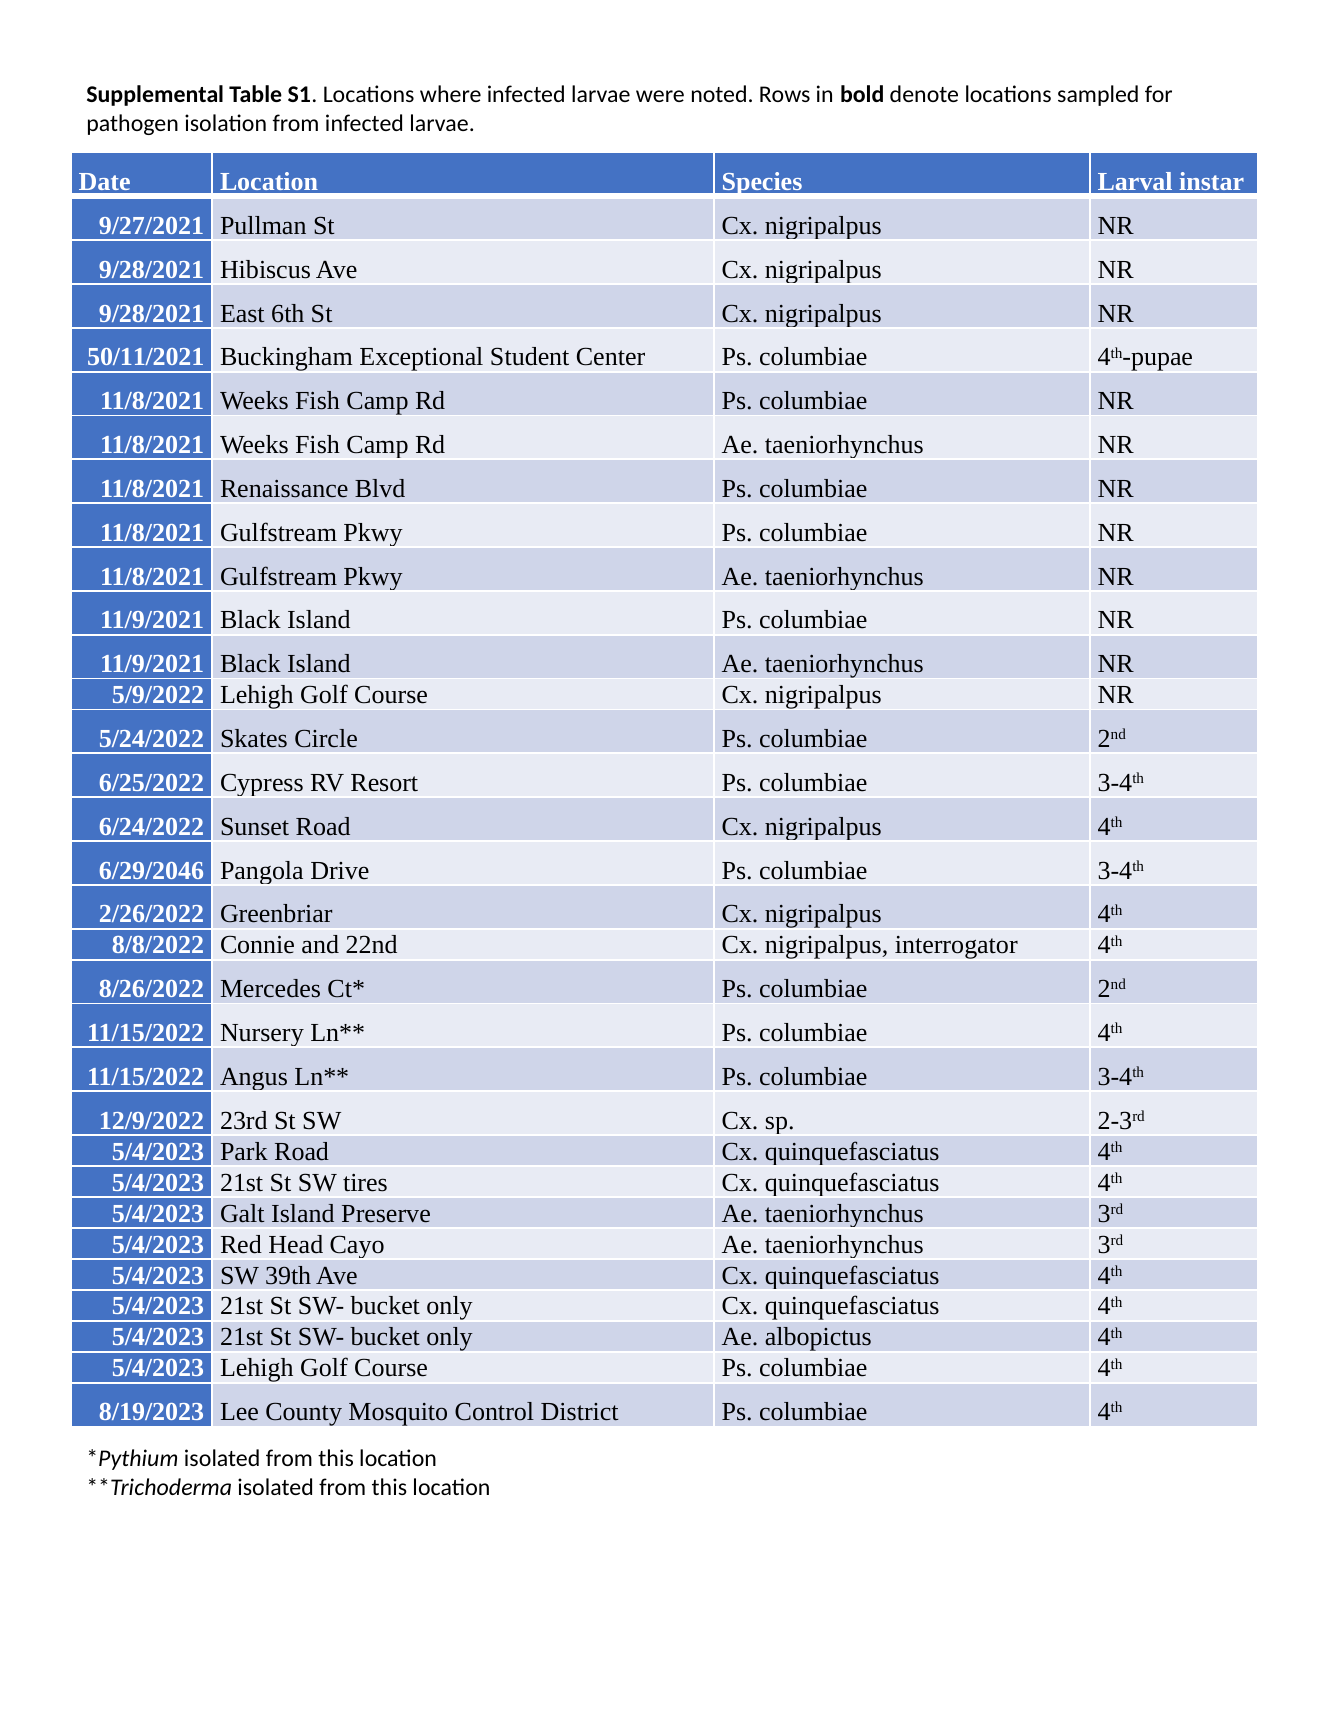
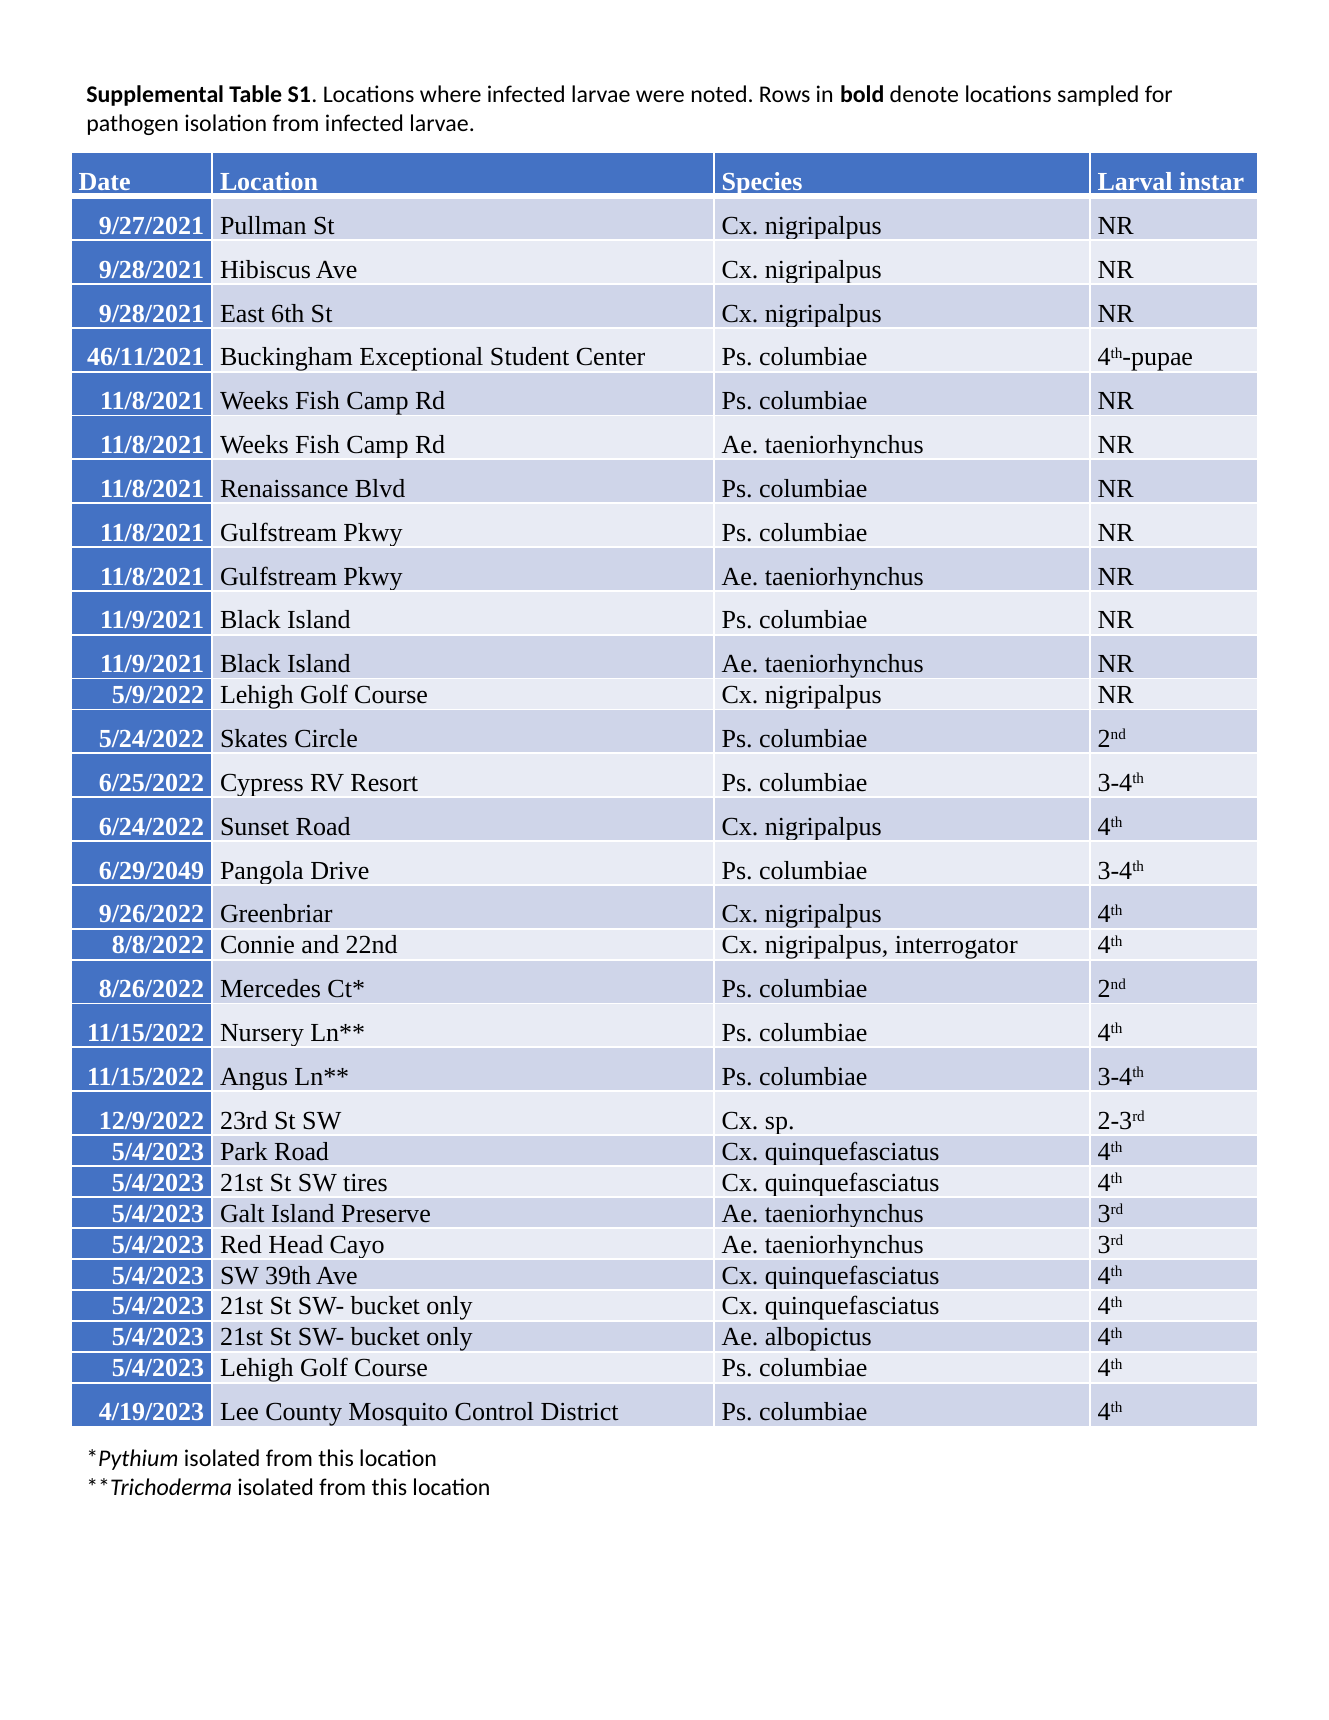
50/11/2021: 50/11/2021 -> 46/11/2021 (146, 357)
6/29/2046: 6/29/2046 -> 6/29/2049 (152, 870)
2/26/2022: 2/26/2022 -> 9/26/2022 (152, 914)
8/19/2023: 8/19/2023 -> 4/19/2023 (152, 1412)
